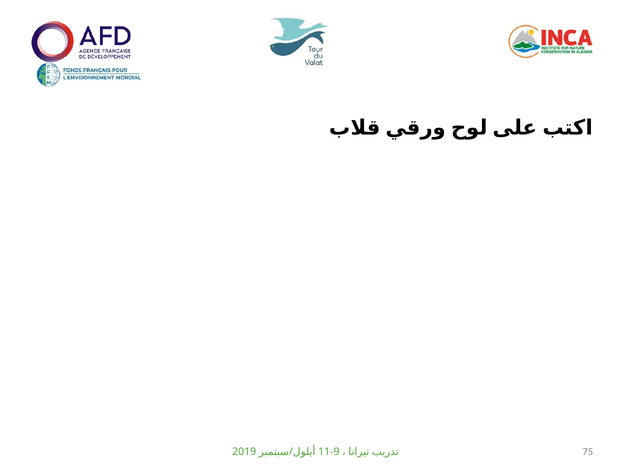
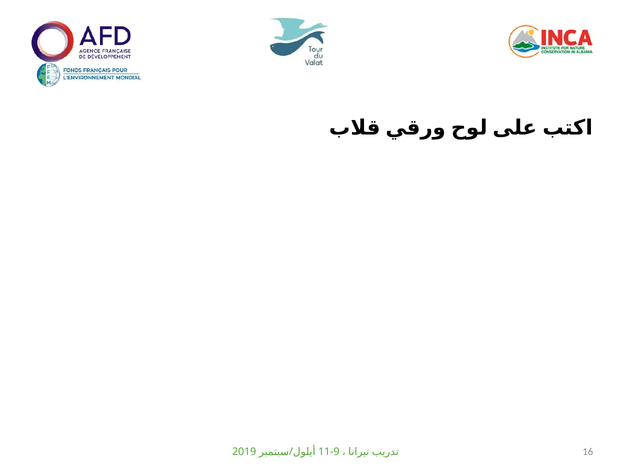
75: 75 -> 16 (588, 452)
